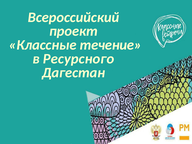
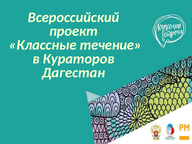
Ресурсного: Ресурсного -> Кураторов (79, 59)
